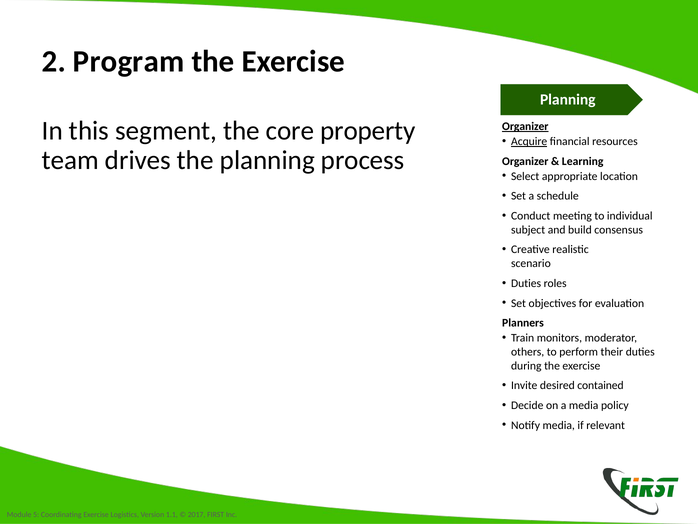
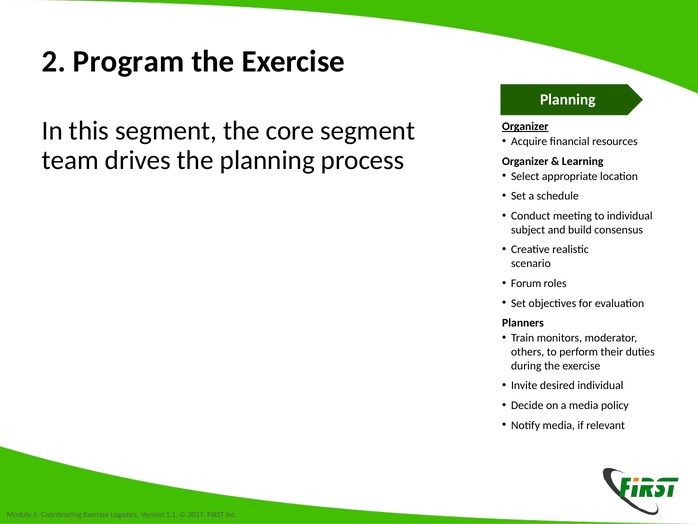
core property: property -> segment (368, 131)
Acquire underline: present -> none (529, 141)
Duties: Duties -> Forum (526, 283)
desired contained: contained -> individual (600, 385)
